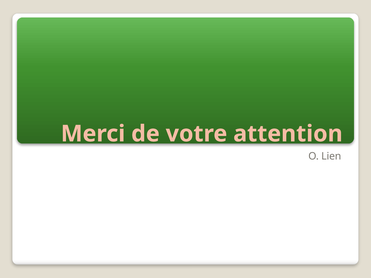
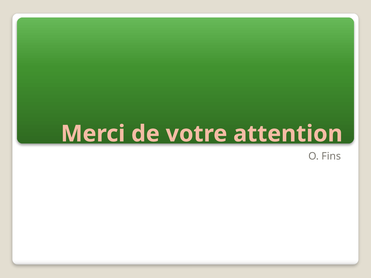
Lien: Lien -> Fins (331, 156)
